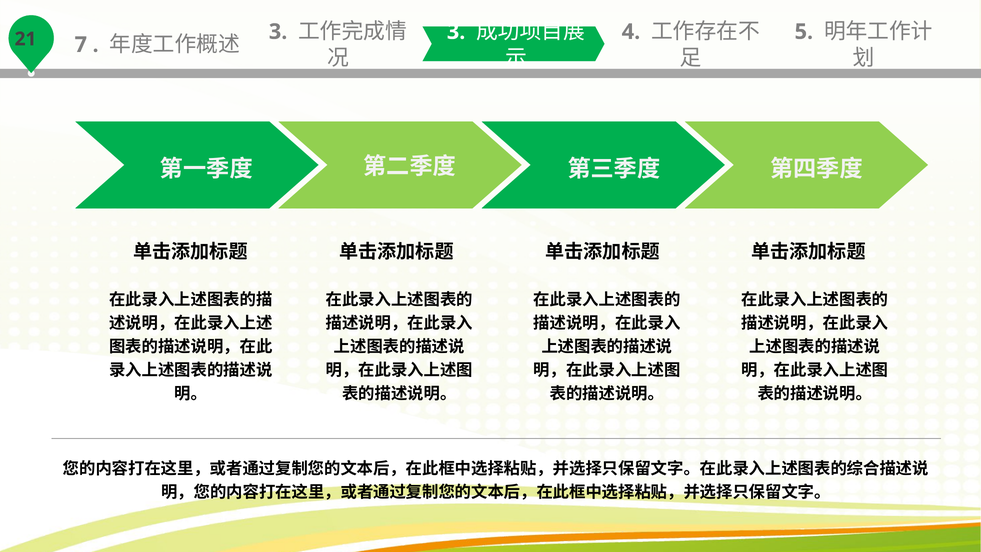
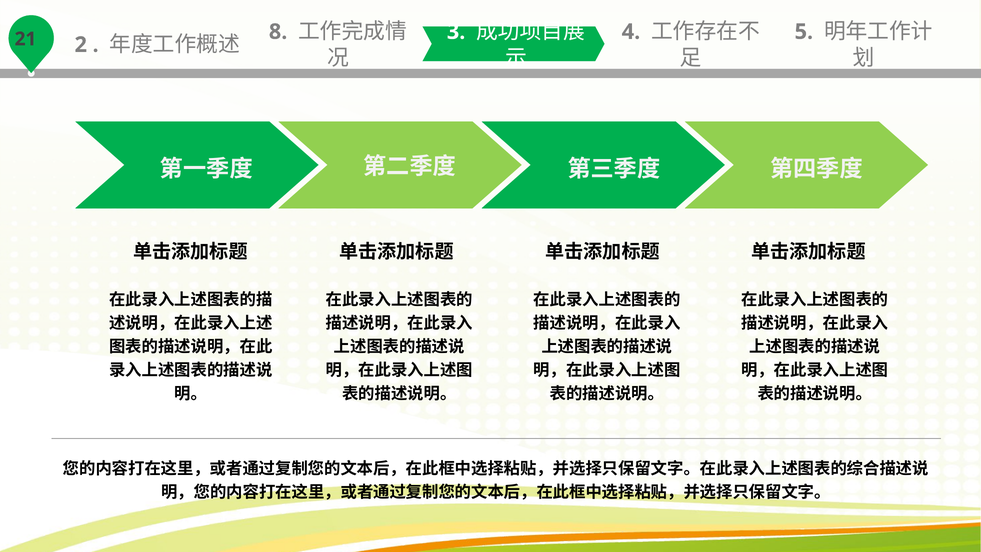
7: 7 -> 2 (81, 45)
3: 3 -> 8 (278, 32)
